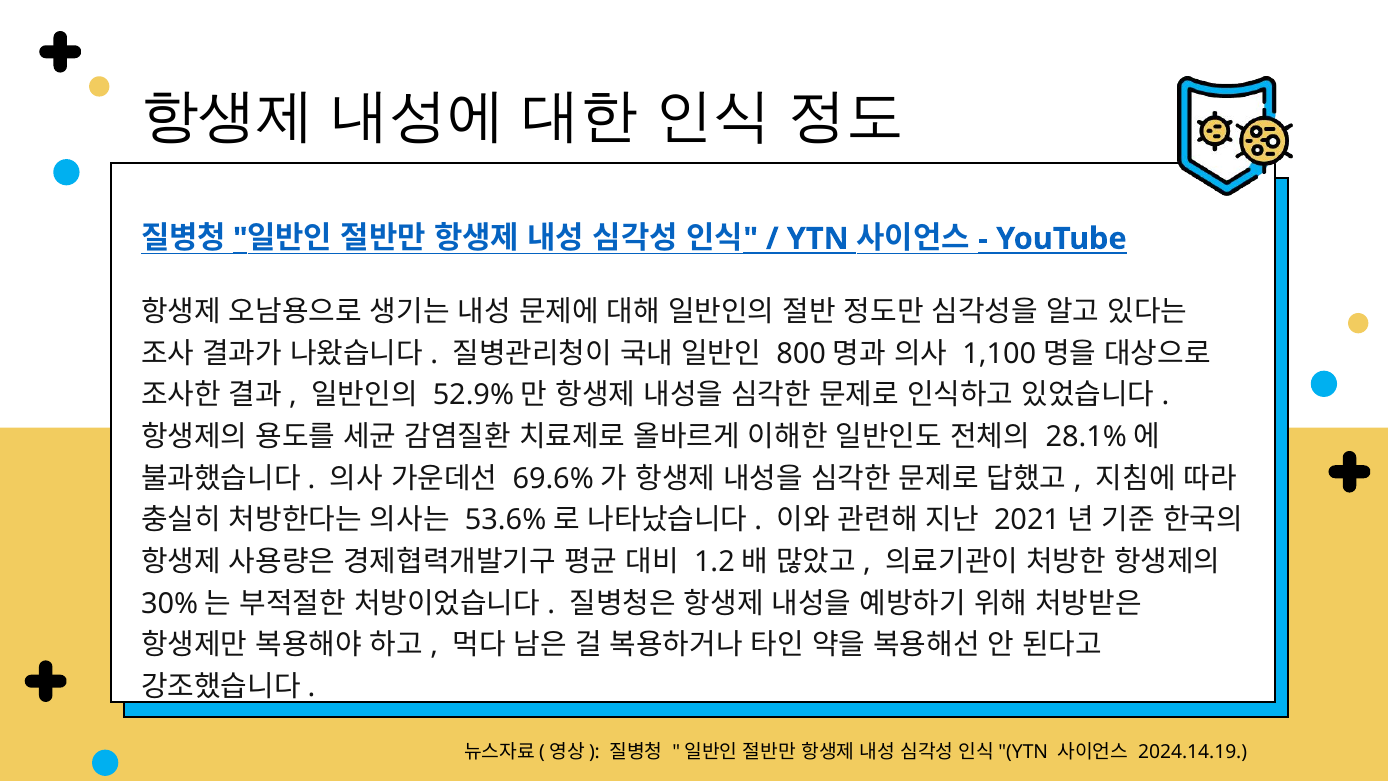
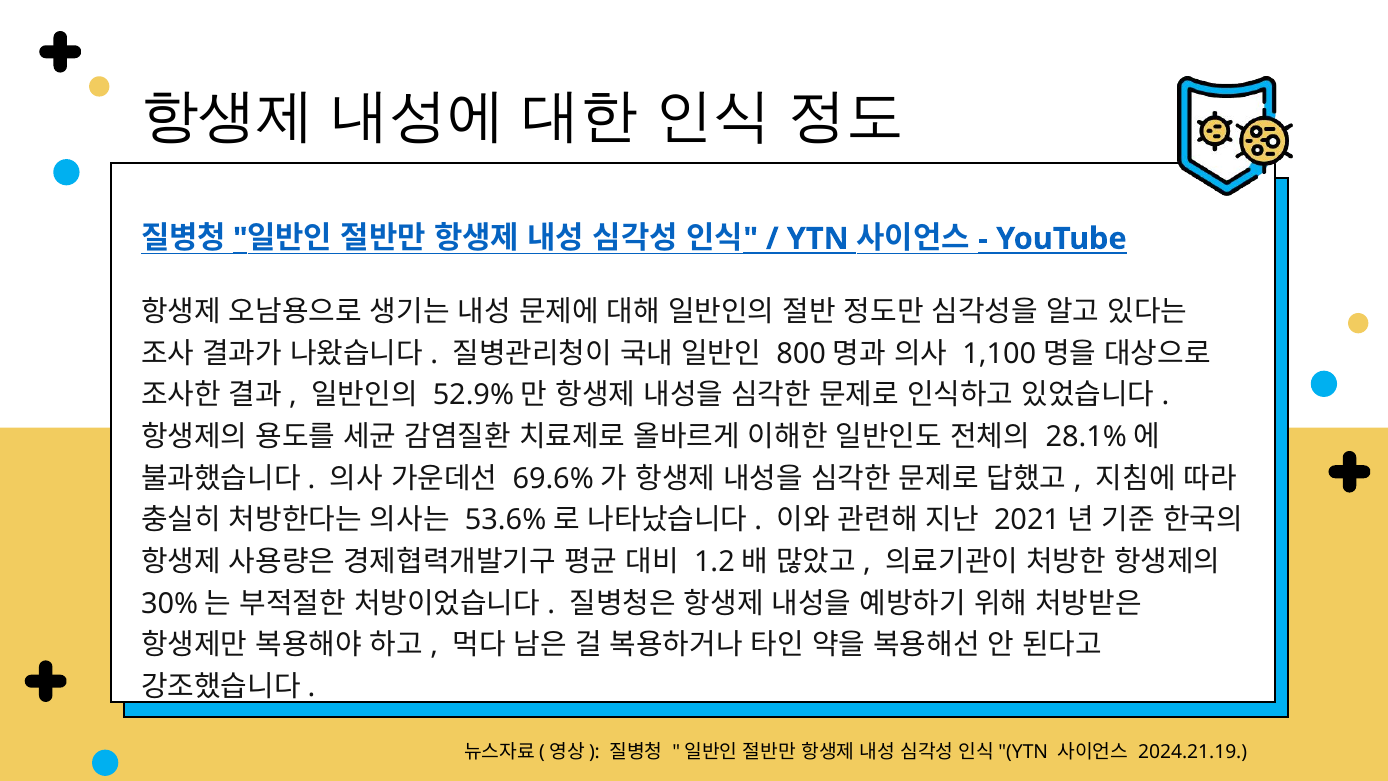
2024.14.19: 2024.14.19 -> 2024.21.19 (1193, 752)
